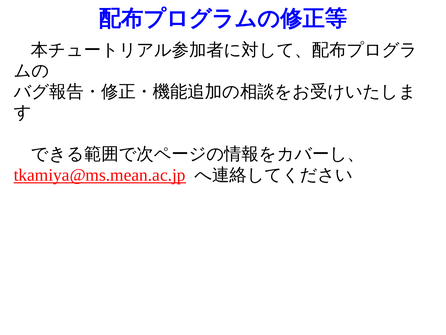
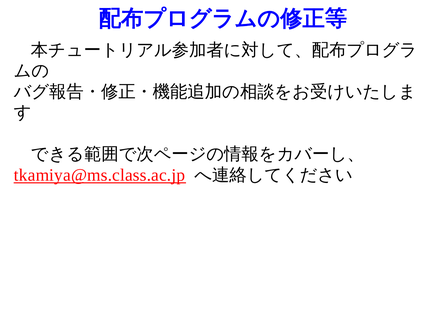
tkamiya@ms.mean.ac.jp: tkamiya@ms.mean.ac.jp -> tkamiya@ms.class.ac.jp (100, 175)
